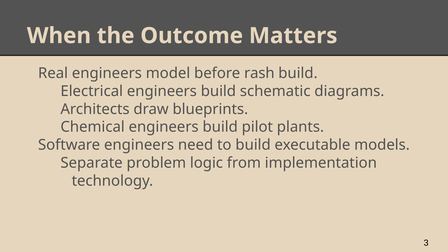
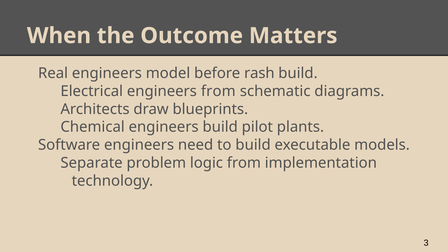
Electrical engineers build: build -> from (218, 91)
